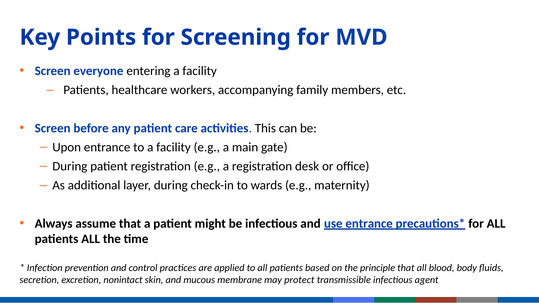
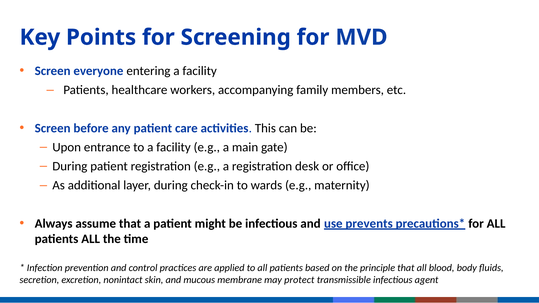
use entrance: entrance -> prevents (369, 224)
